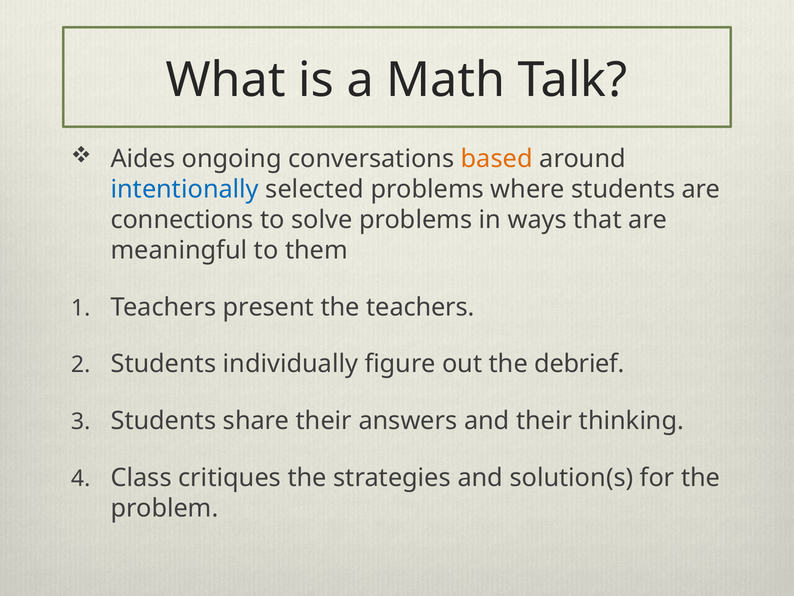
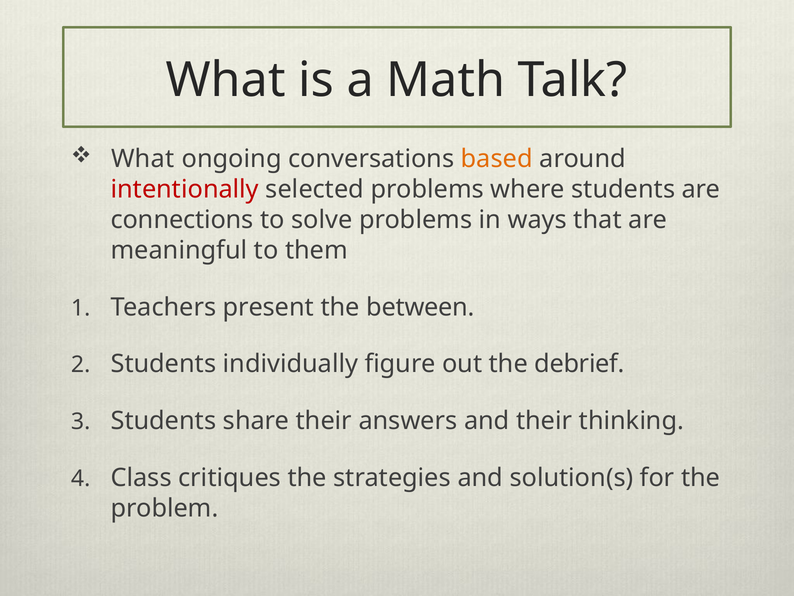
Aides: Aides -> What (143, 159)
intentionally colour: blue -> red (185, 189)
the teachers: teachers -> between (420, 307)
